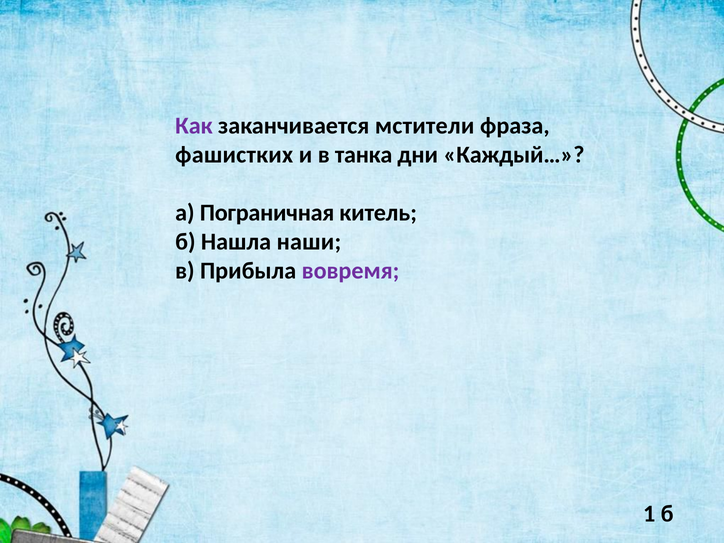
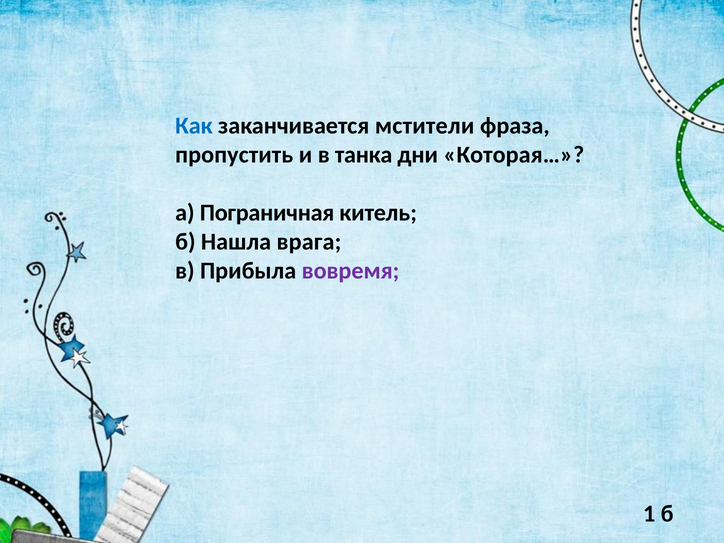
Как colour: purple -> blue (194, 126)
фашистких: фашистких -> пропустить (234, 155)
Каждый…: Каждый… -> Которая… (514, 155)
наши: наши -> врага (309, 242)
